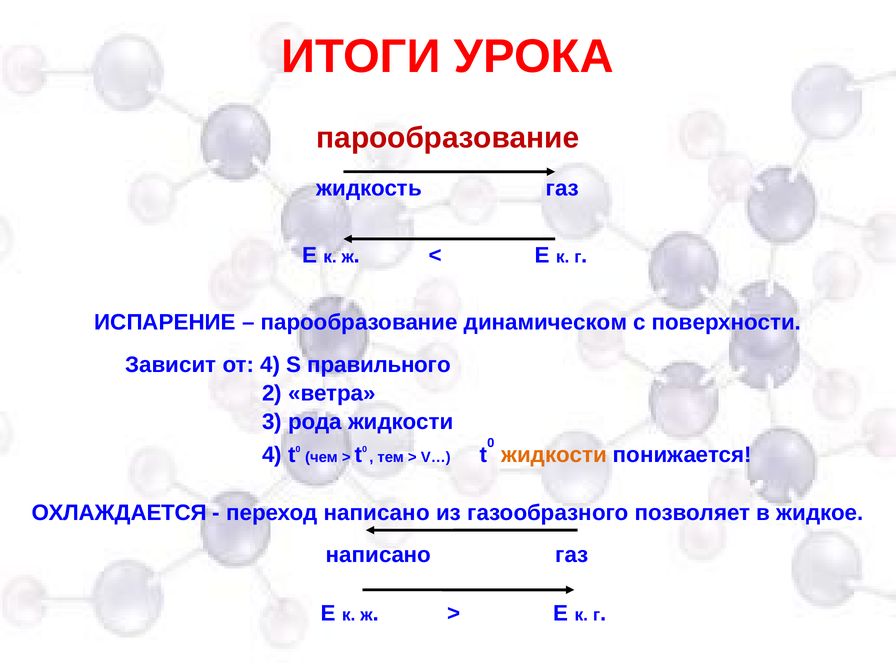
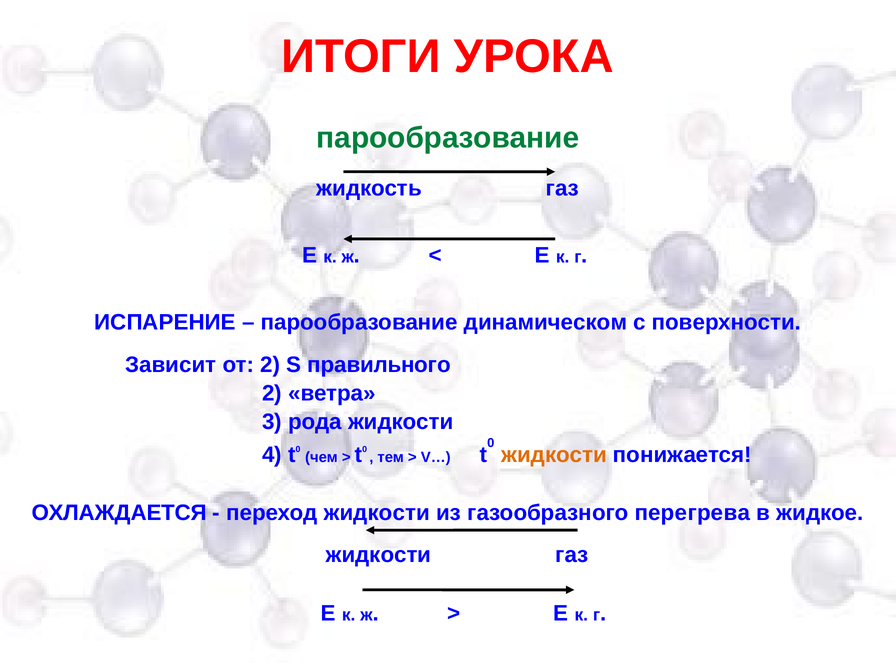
парообразование colour: red -> green (448, 138)
от 4: 4 -> 2 (270, 365)
переход написано: написано -> жидкости (377, 513)
позволяет: позволяет -> перегрева (692, 513)
написано: написано -> жидкости (379, 555)
